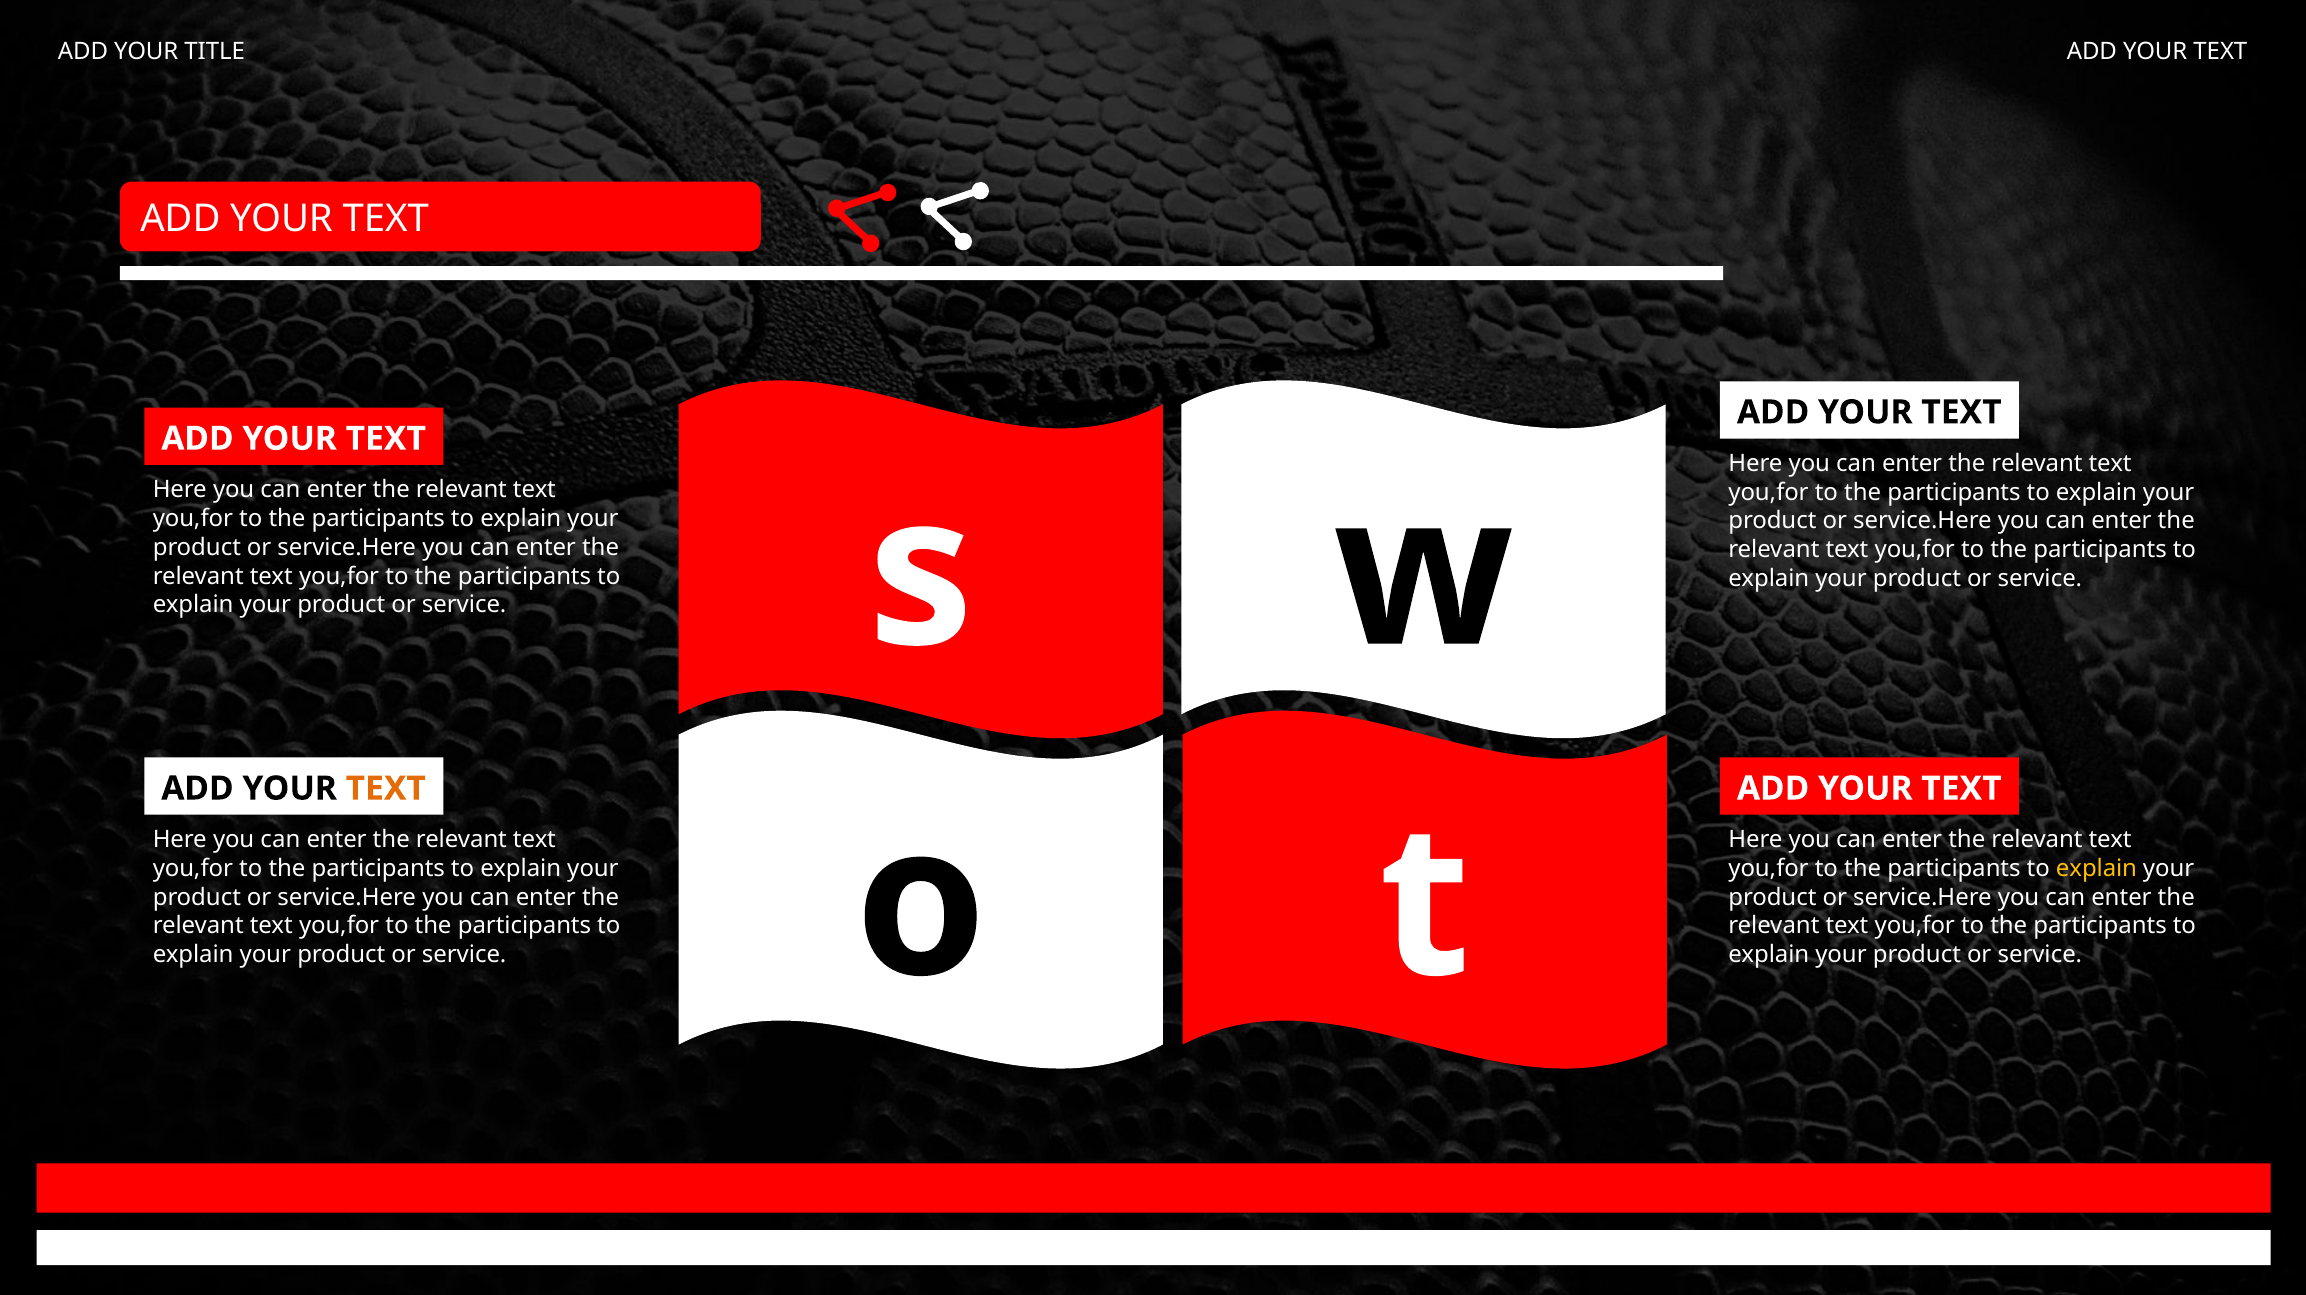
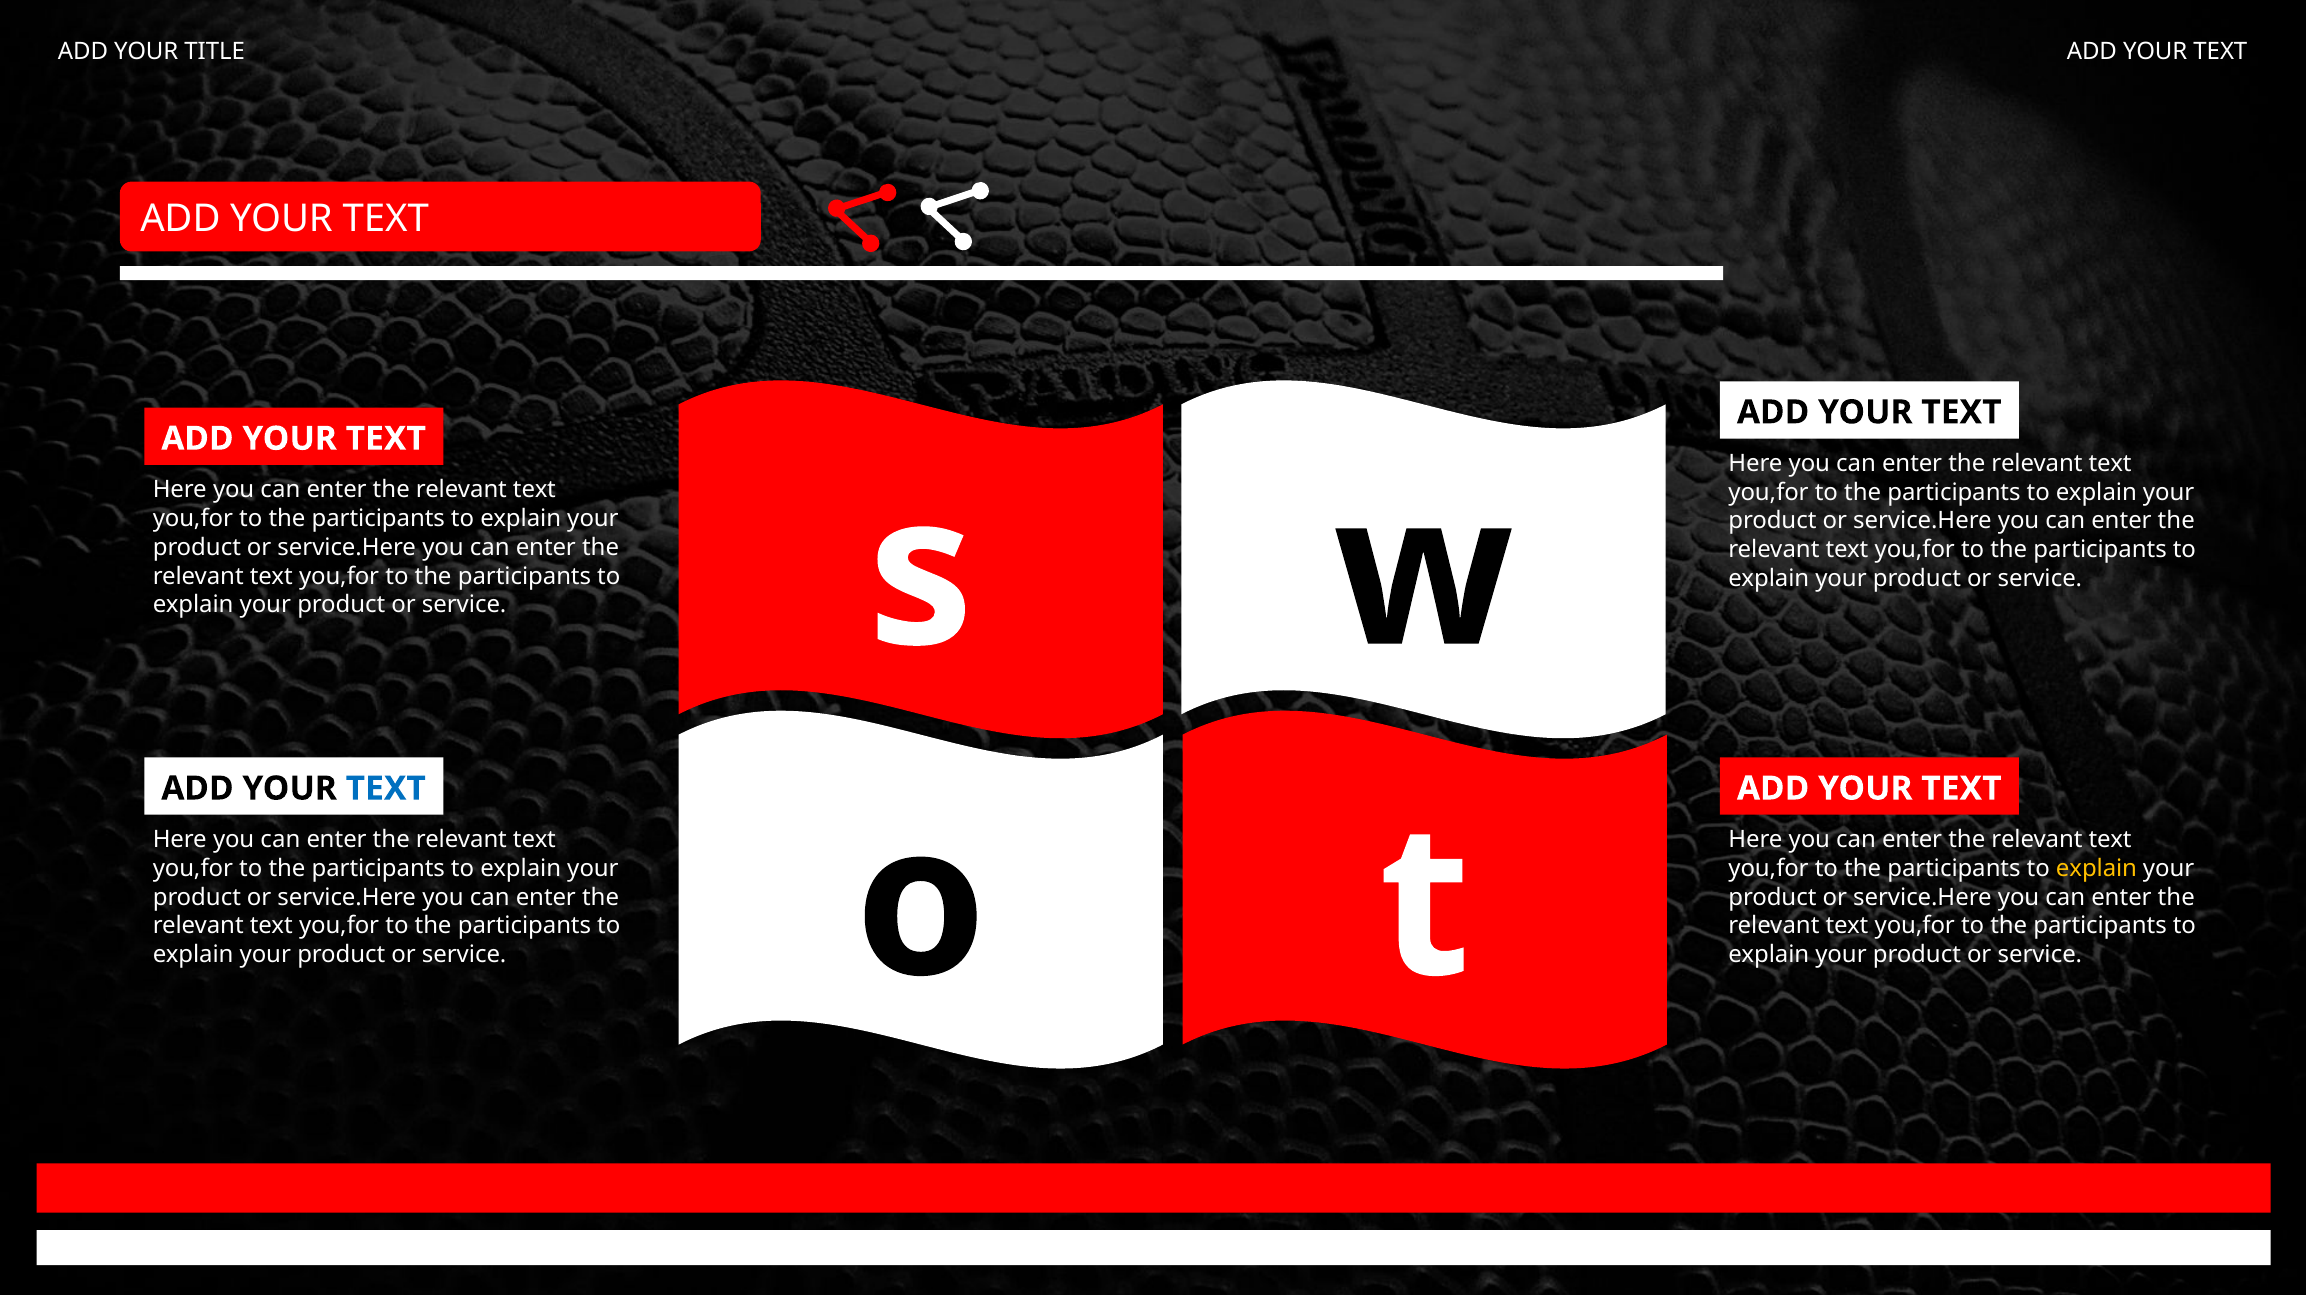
TEXT colour: orange -> blue (386, 789)
